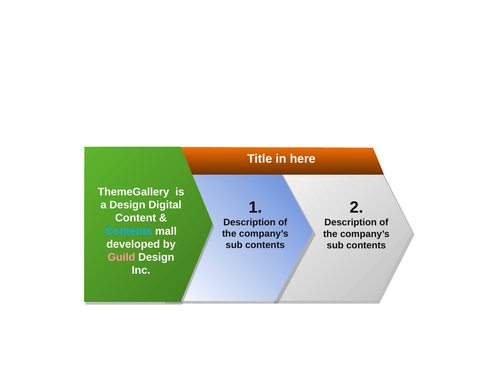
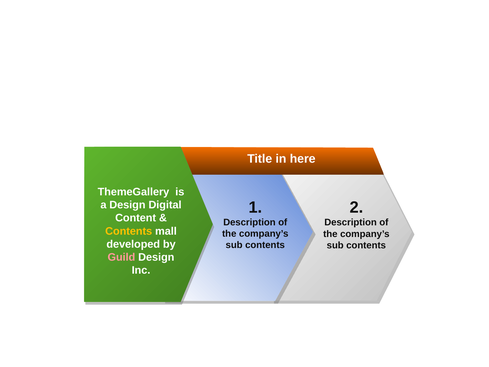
Contents colour: light blue -> yellow (129, 231)
